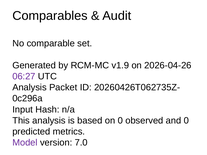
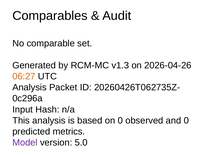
v1.9: v1.9 -> v1.3 (120, 65)
06:27 colour: purple -> orange (24, 77)
7.0: 7.0 -> 5.0 (81, 143)
